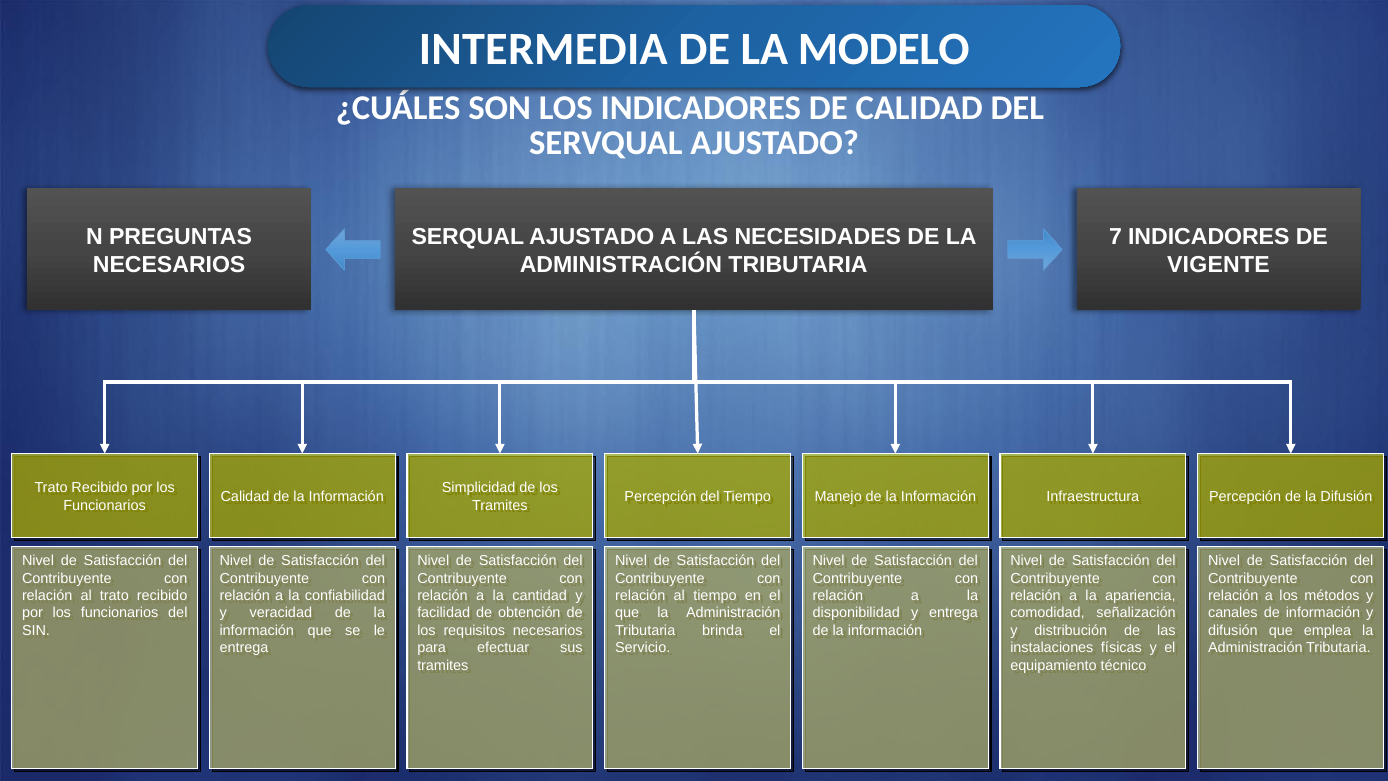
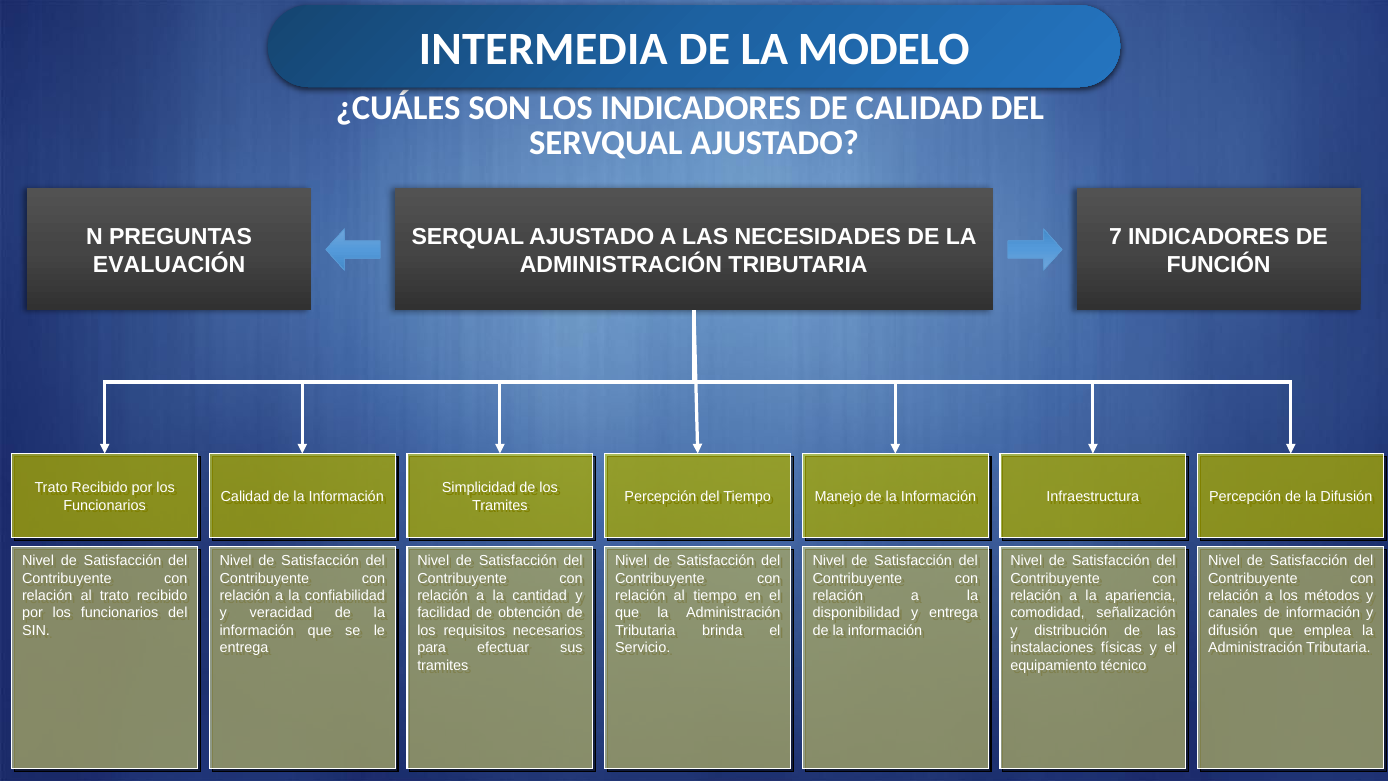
NECESARIOS: NECESARIOS -> EVALUACIÓN (169, 265)
VIGENTE: VIGENTE -> FUNCIÓN (1219, 265)
